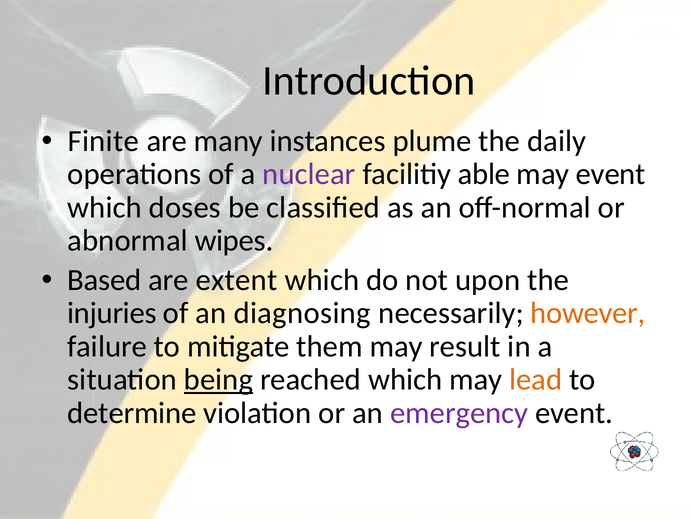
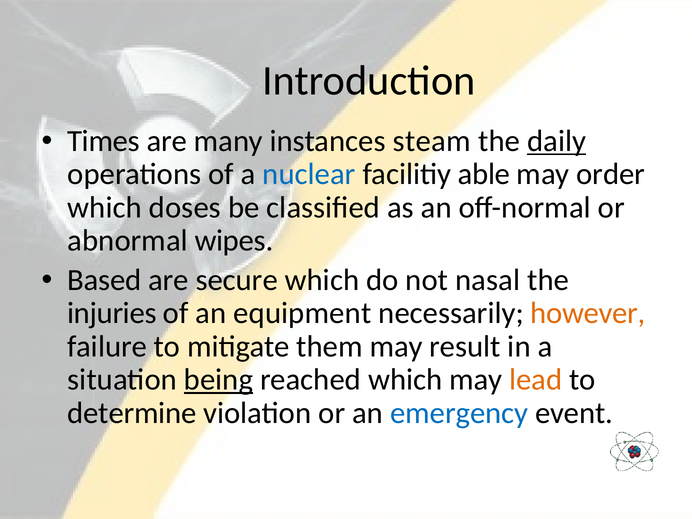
Finite: Finite -> Times (104, 141)
plume: plume -> steam (432, 141)
daily underline: none -> present (557, 141)
nuclear colour: purple -> blue (309, 174)
may event: event -> order (611, 174)
extent: extent -> secure (237, 280)
upon: upon -> nasal (488, 280)
diagnosing: diagnosing -> equipment (302, 313)
emergency colour: purple -> blue (459, 413)
